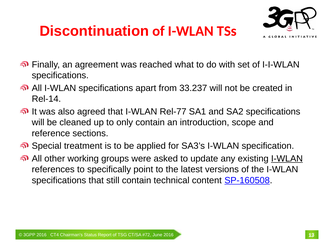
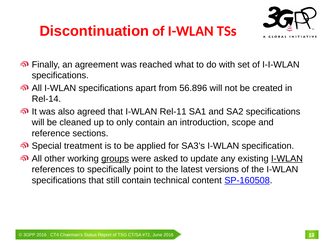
33.237: 33.237 -> 56.896 (193, 88)
Rel-77: Rel-77 -> Rel-11 (173, 112)
groups underline: none -> present (115, 159)
